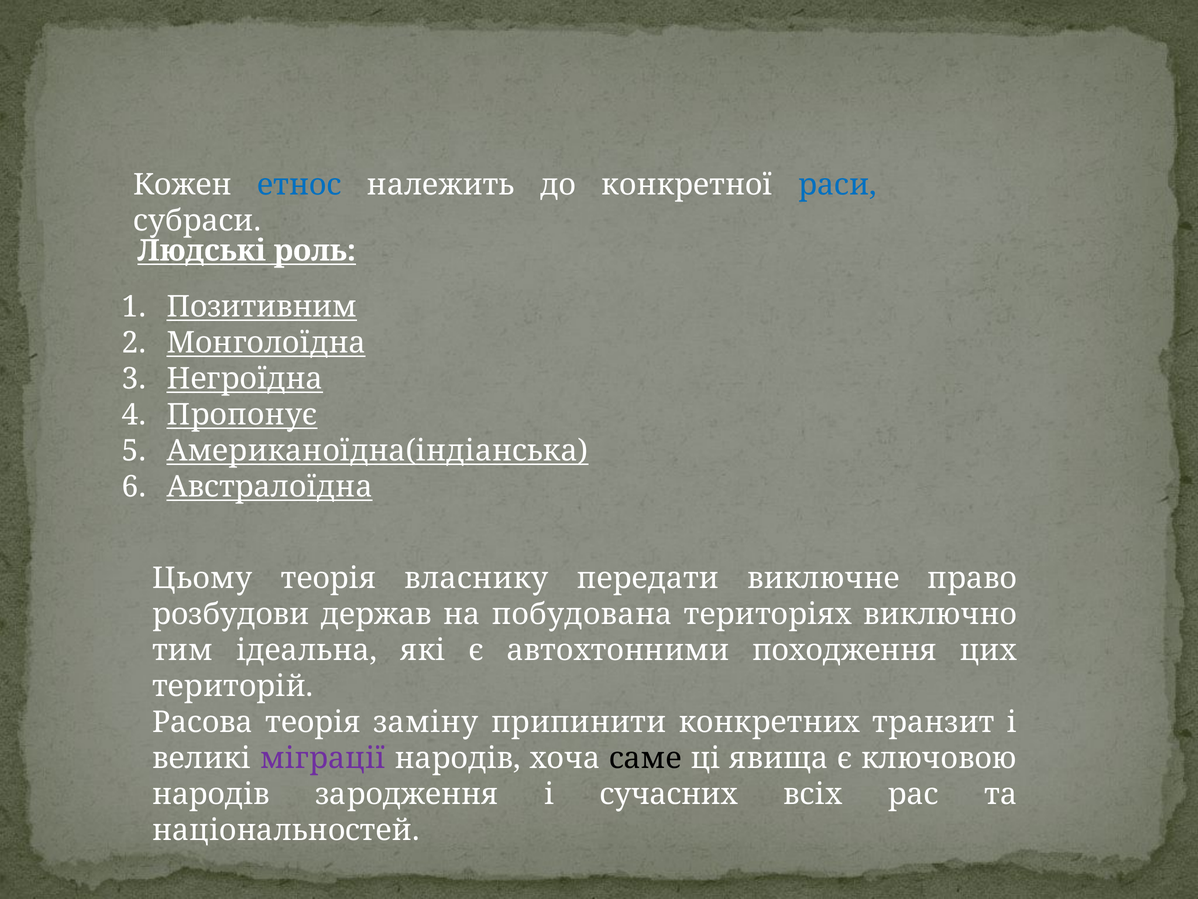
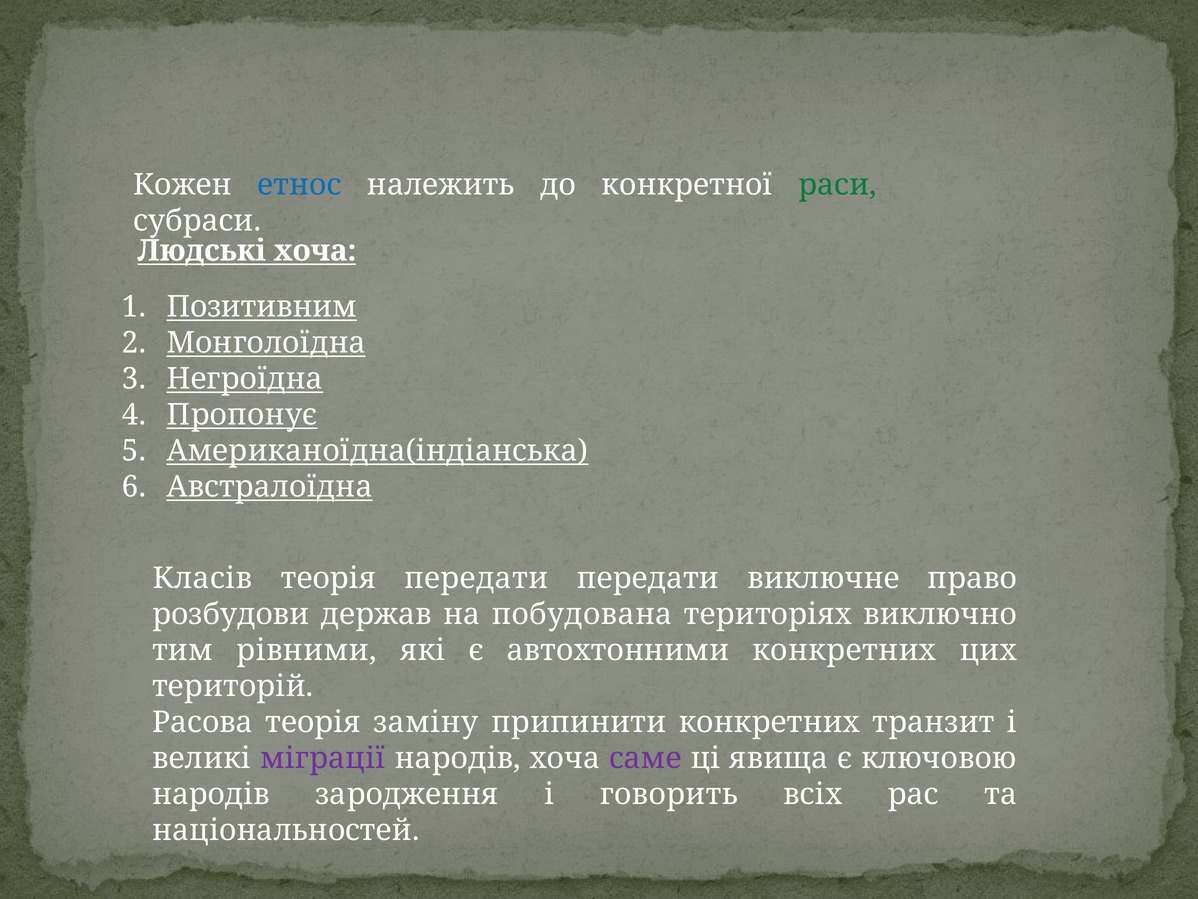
раси colour: blue -> green (838, 185)
Людські роль: роль -> хоча (315, 251)
Цьому: Цьому -> Класів (202, 578)
теорія власнику: власнику -> передати (476, 578)
ідеальна: ідеальна -> рівними (307, 650)
автохтонними походження: походження -> конкретних (844, 650)
саме colour: black -> purple (645, 758)
сучасних: сучасних -> говорить (669, 794)
